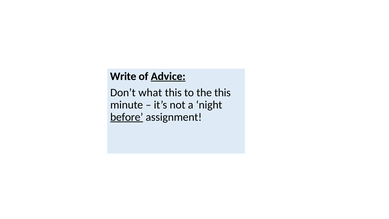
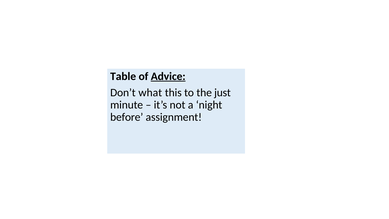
Write: Write -> Table (123, 76)
the this: this -> just (222, 92)
before underline: present -> none (127, 117)
